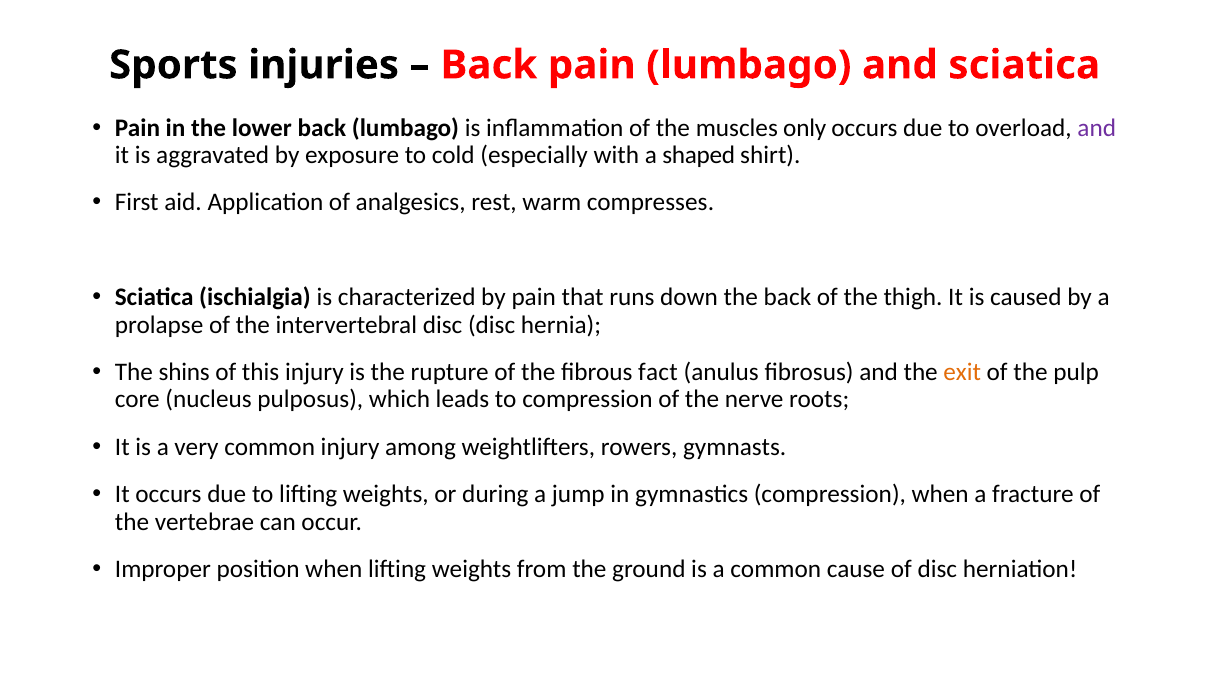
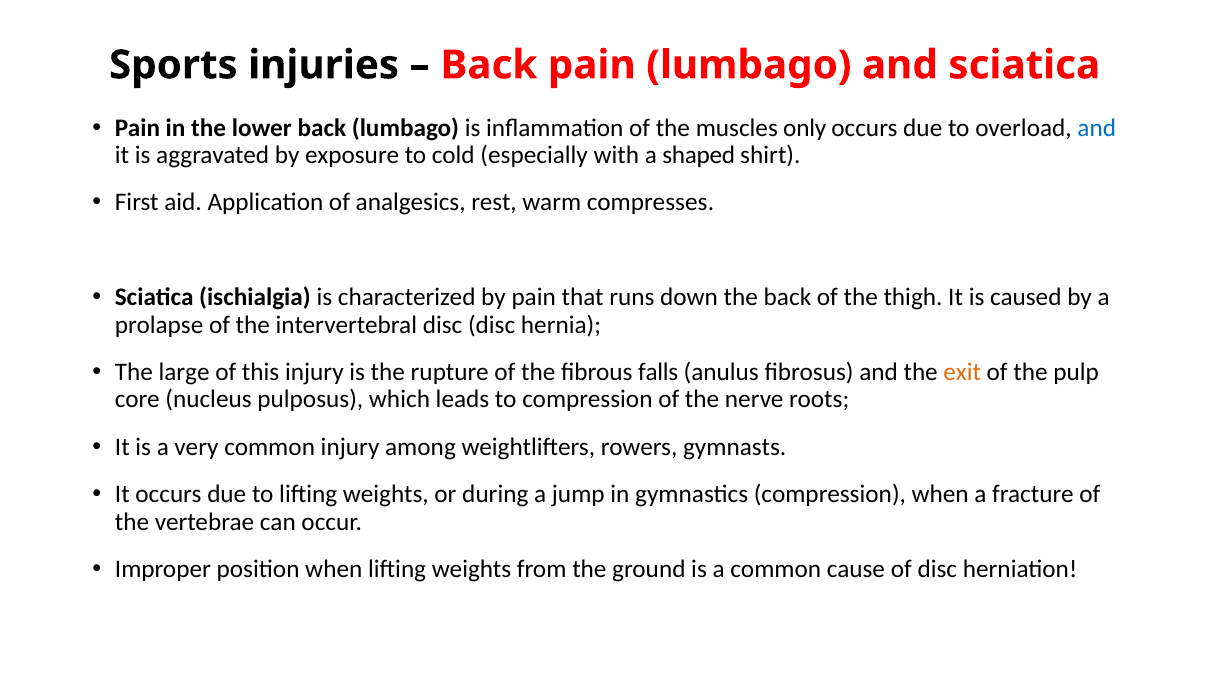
and colour: purple -> blue (1097, 128)
shins: shins -> large (184, 372)
fact: fact -> falls (658, 372)
